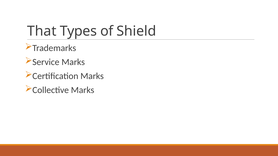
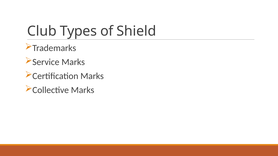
That: That -> Club (42, 31)
